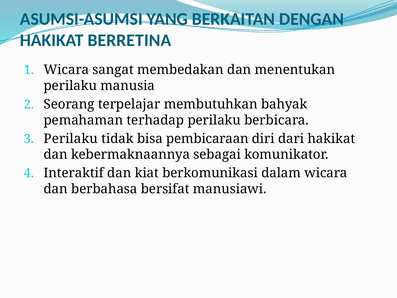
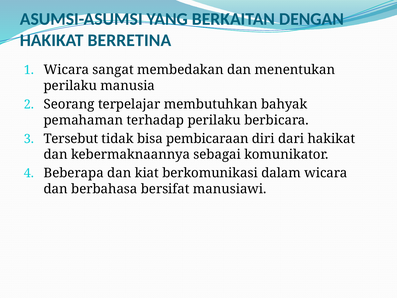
Perilaku: Perilaku -> Tersebut (71, 139)
Interaktif: Interaktif -> Beberapa (74, 173)
